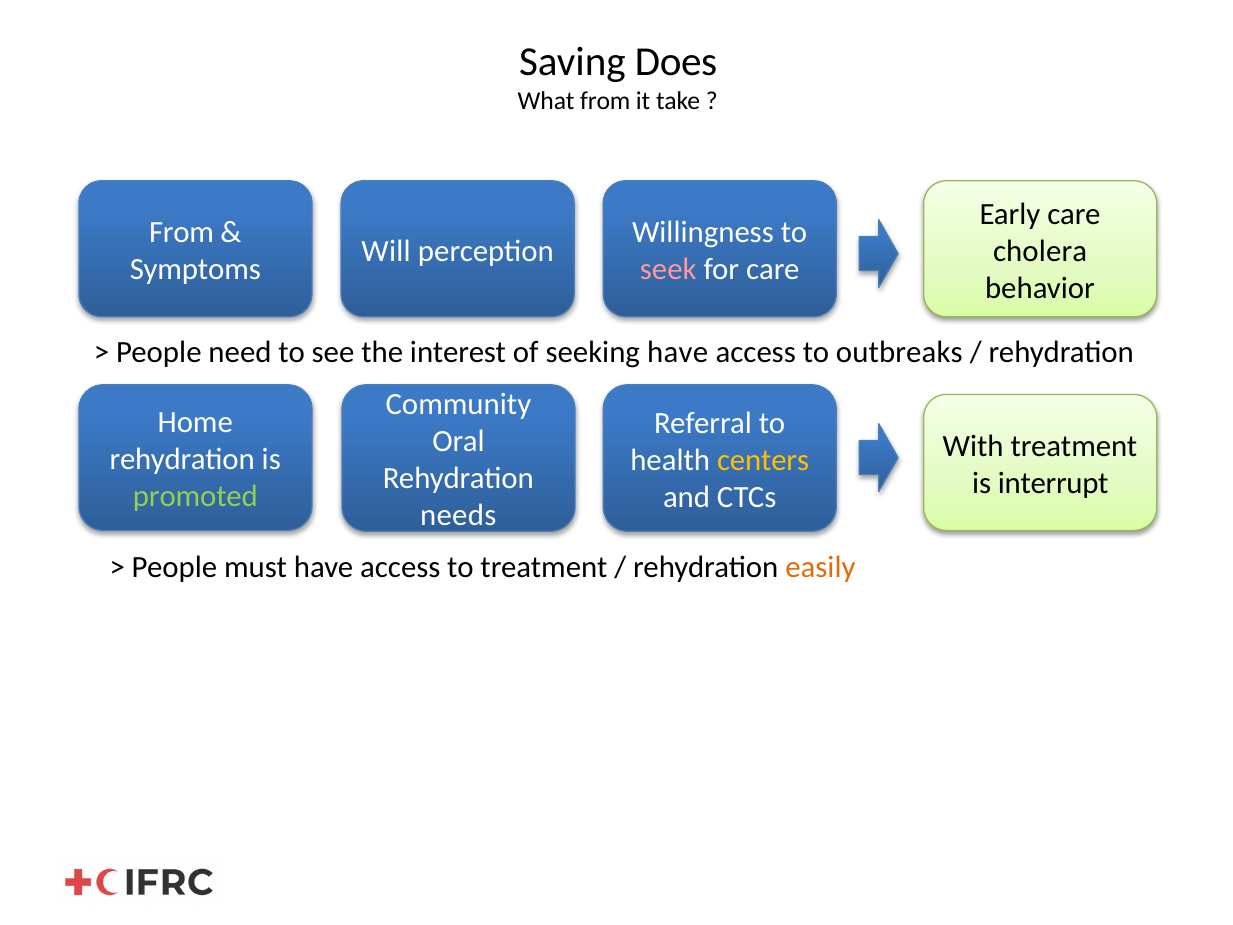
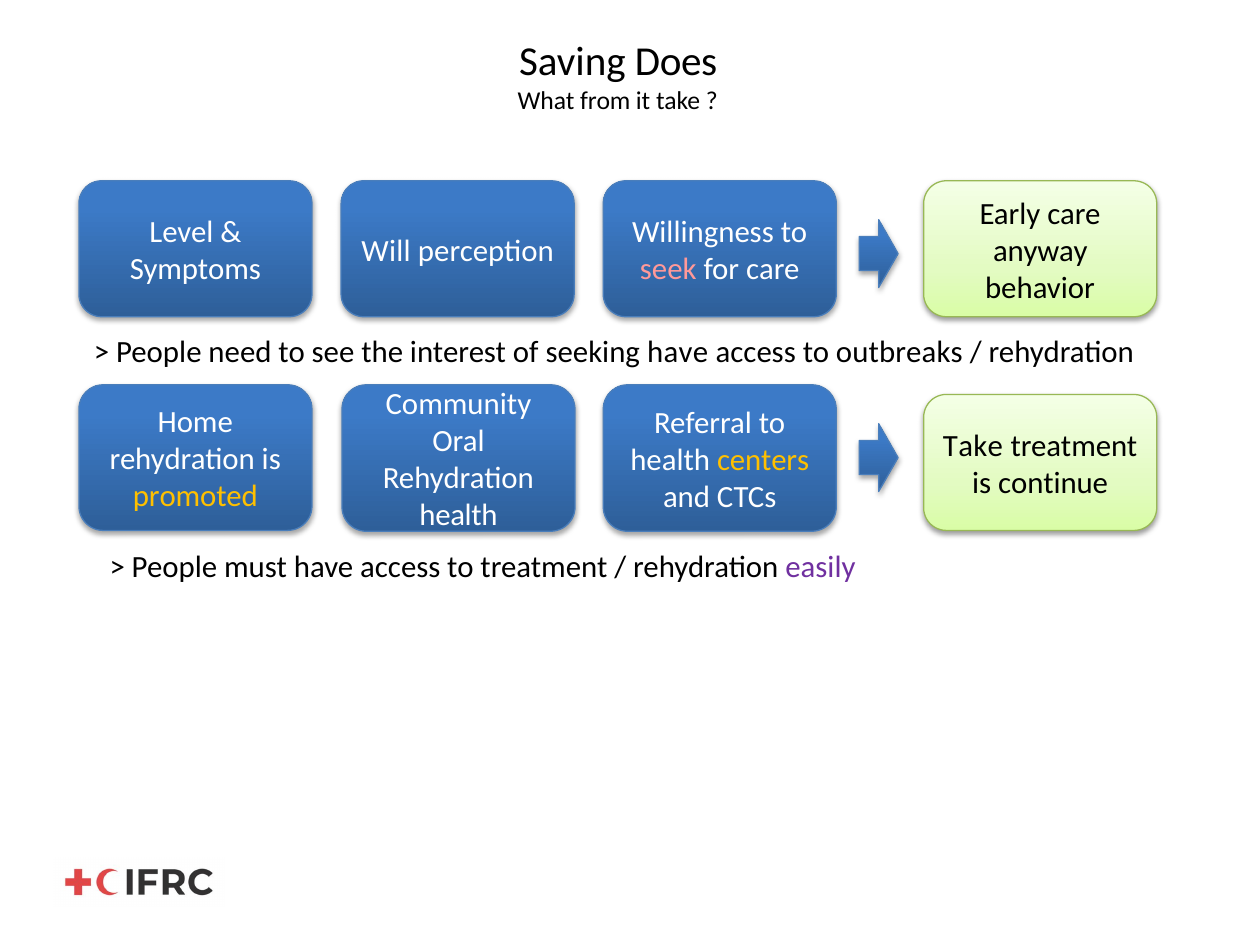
From: From -> Level (181, 232)
cholera: cholera -> anyway (1040, 251)
With: With -> Take (973, 446)
interrupt: interrupt -> continue (1053, 483)
promoted colour: light green -> yellow (195, 497)
needs: needs -> health (459, 516)
easily colour: orange -> purple (820, 567)
